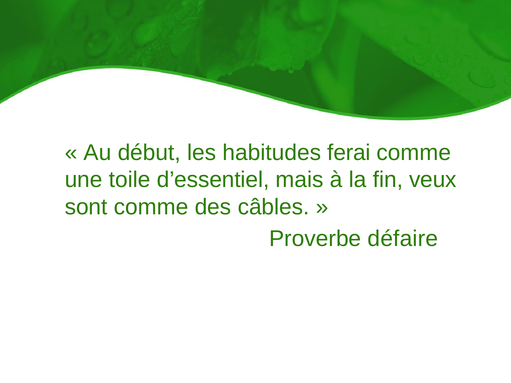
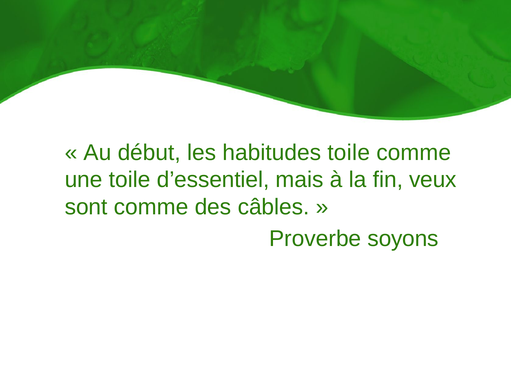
habitudes ferai: ferai -> toile (349, 153)
défaire: défaire -> soyons (403, 239)
